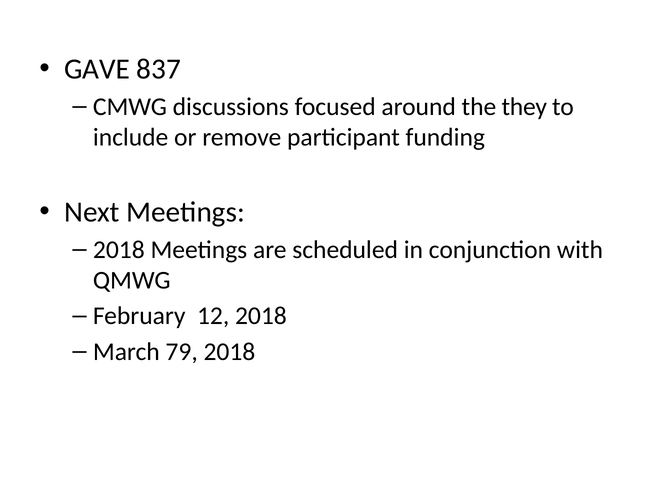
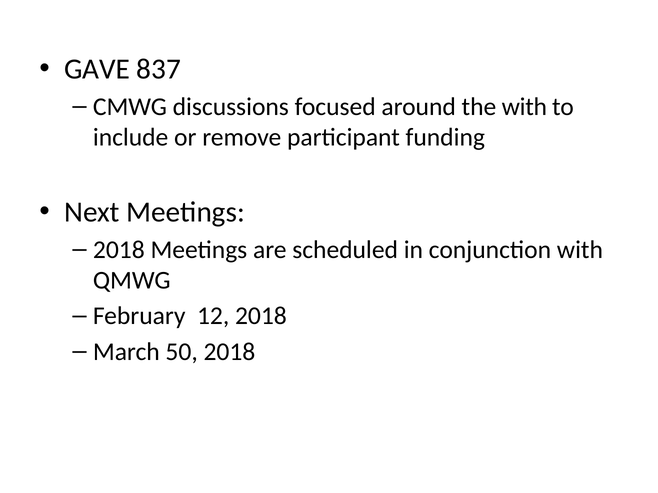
the they: they -> with (524, 107)
79: 79 -> 50 (182, 352)
